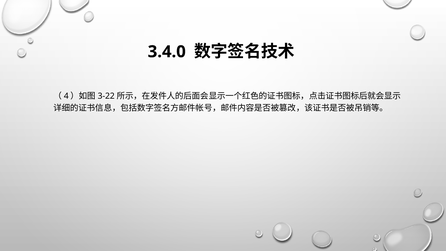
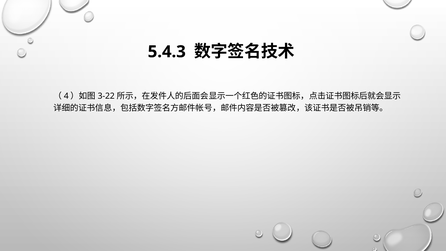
3.4.0: 3.4.0 -> 5.4.3 (167, 52)
